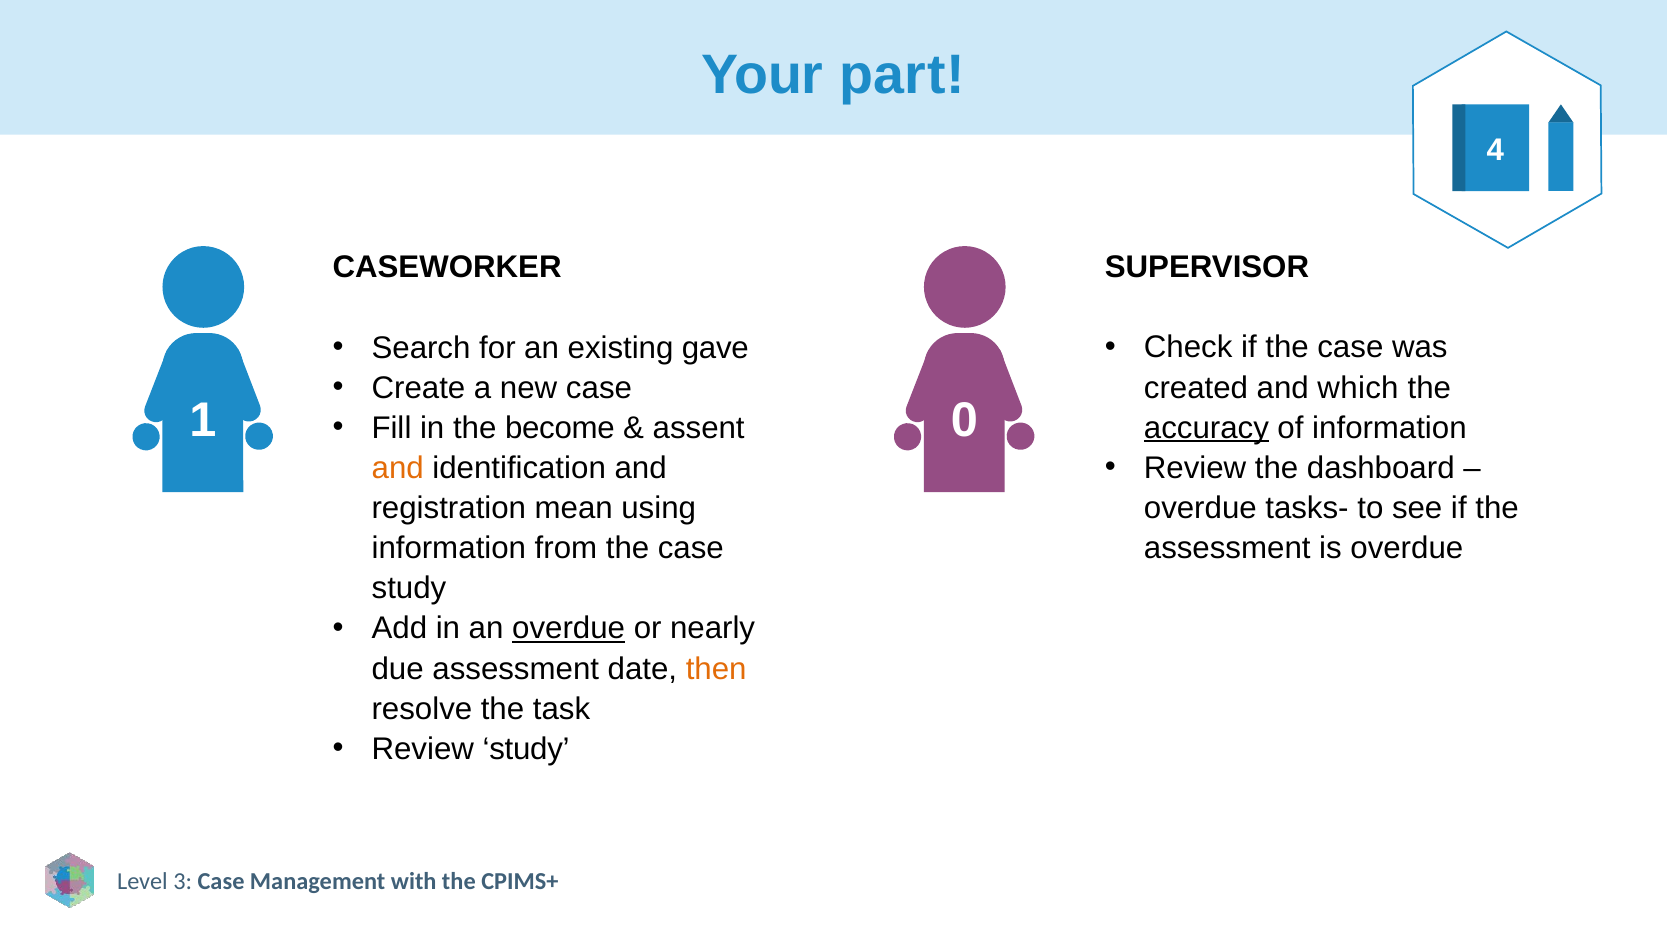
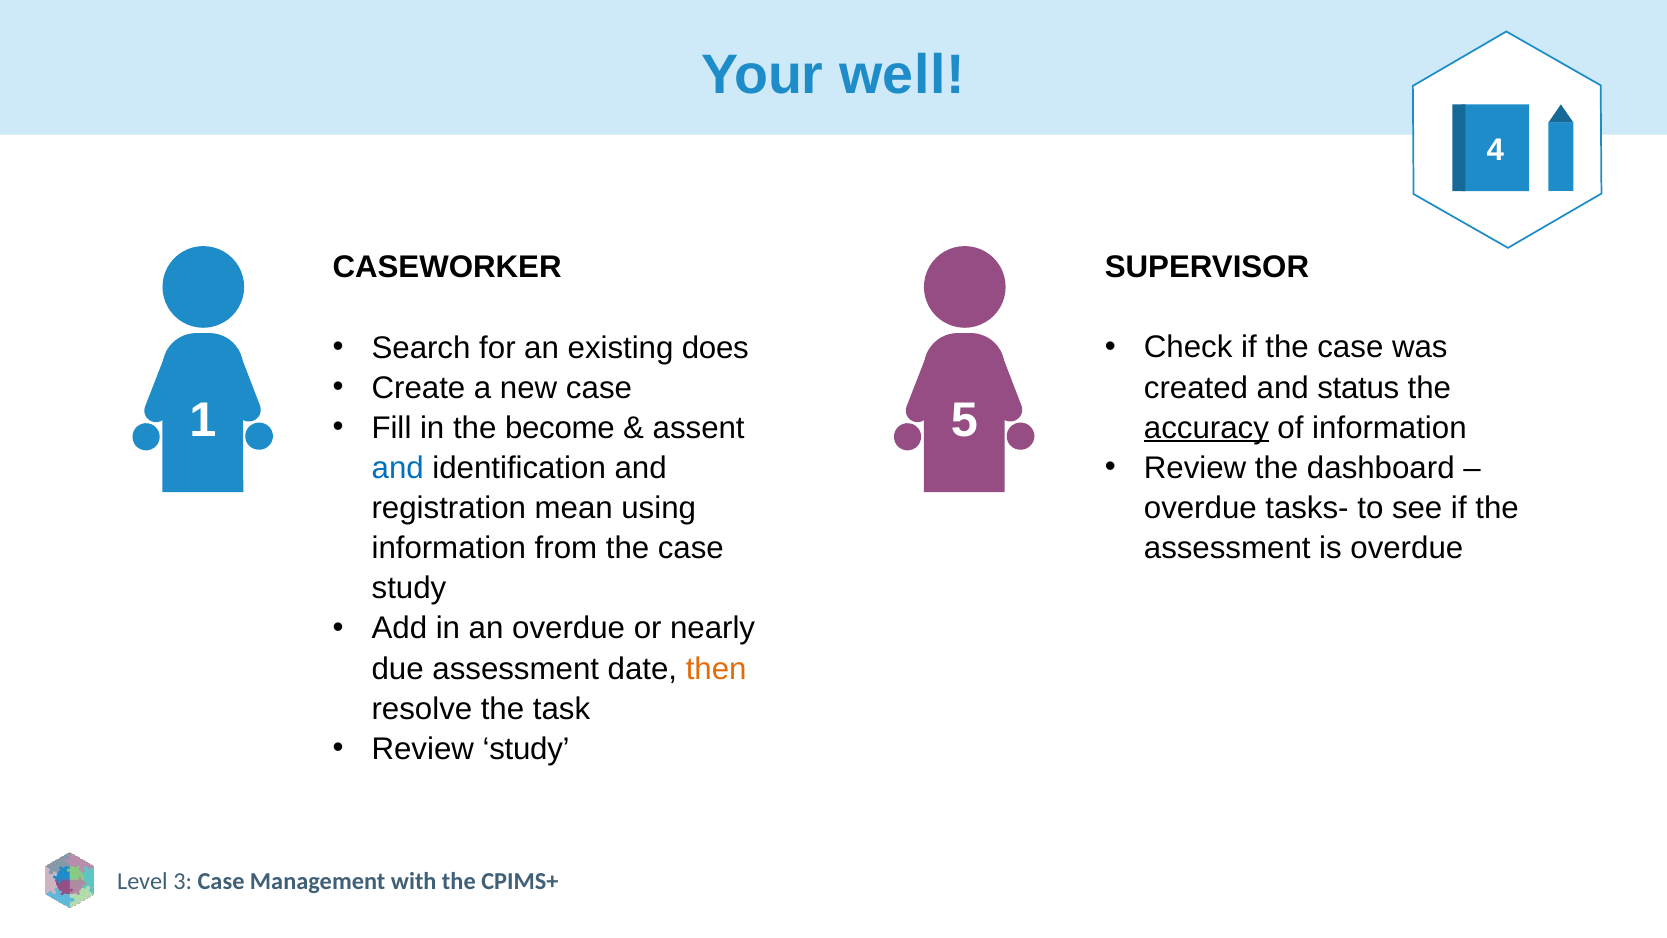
part: part -> well (902, 76)
gave: gave -> does (715, 348)
which: which -> status (1358, 388)
0: 0 -> 5 (964, 421)
and colour: orange -> blue (398, 468)
overdue underline: present -> none (569, 628)
